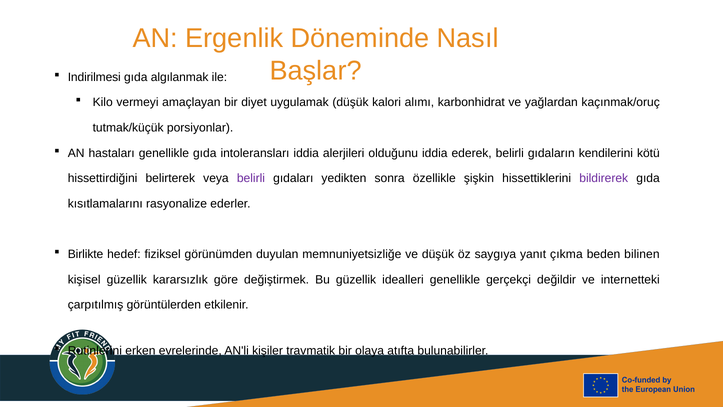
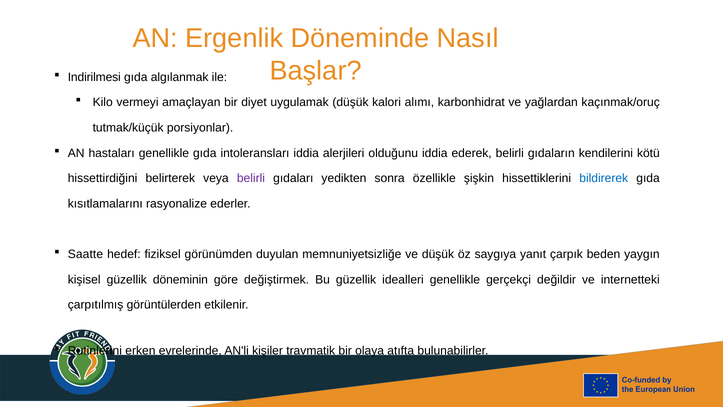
bildirerek colour: purple -> blue (604, 178)
Birlikte: Birlikte -> Saatte (85, 254)
çıkma: çıkma -> çarpık (566, 254)
bilinen: bilinen -> yaygın (642, 254)
kararsızlık: kararsızlık -> döneminin (180, 279)
